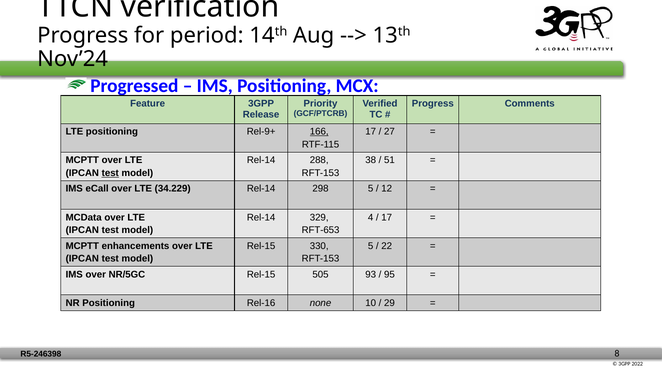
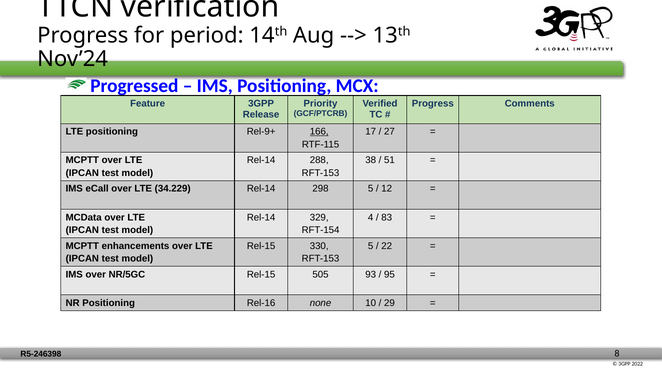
test underline: present -> none (110, 173)
17: 17 -> 83 (387, 218)
RFT-653: RFT-653 -> RFT-154 (321, 230)
